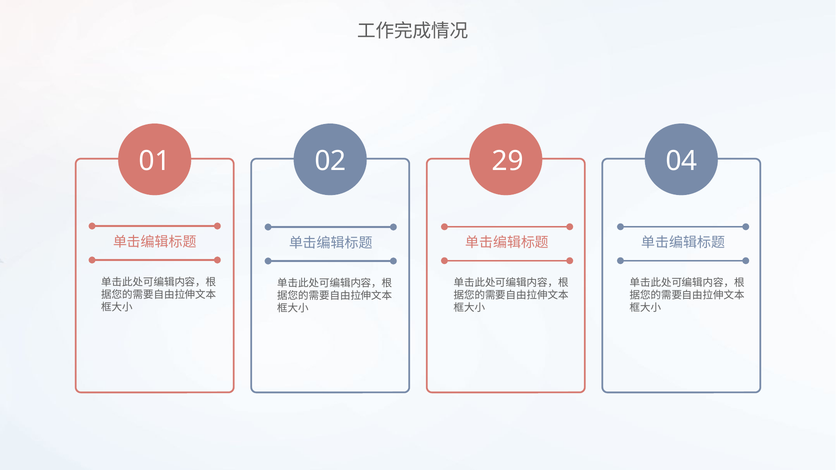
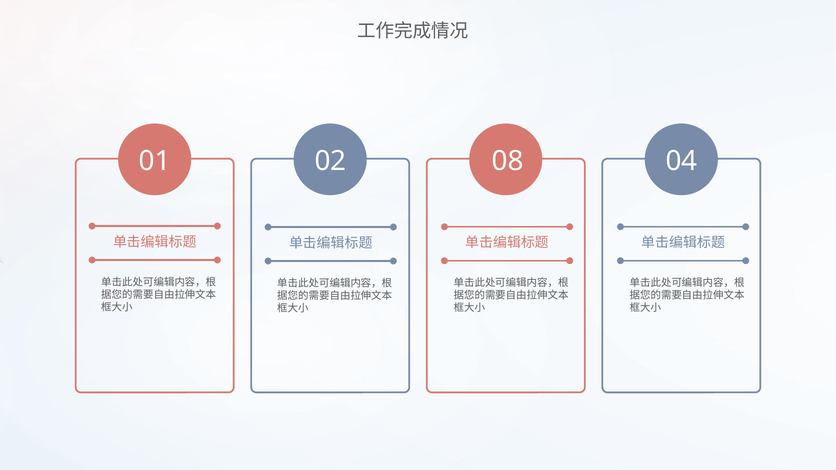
29: 29 -> 08 (508, 161)
